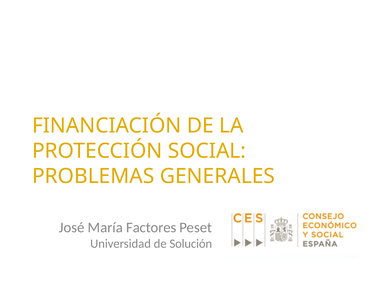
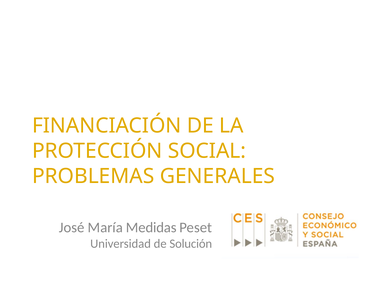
Factores: Factores -> Medidas (151, 227)
